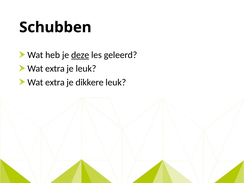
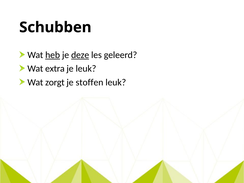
heb underline: none -> present (53, 55)
extra: extra -> zorgt (55, 82)
dikkere: dikkere -> stoffen (89, 82)
